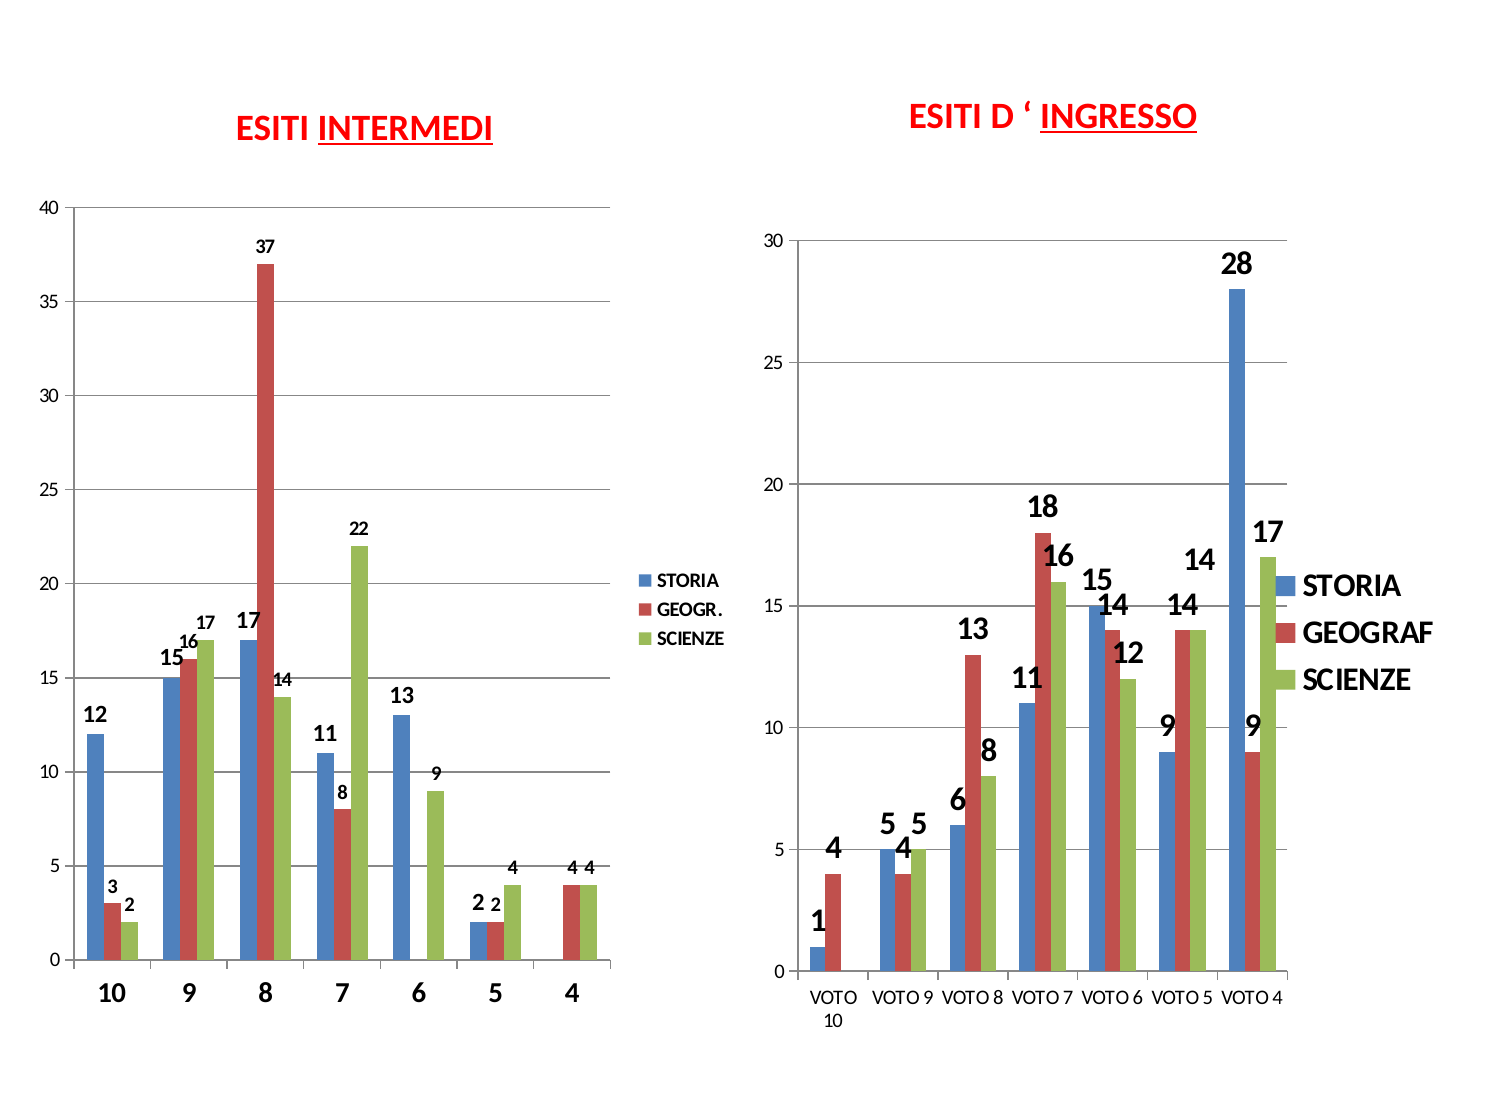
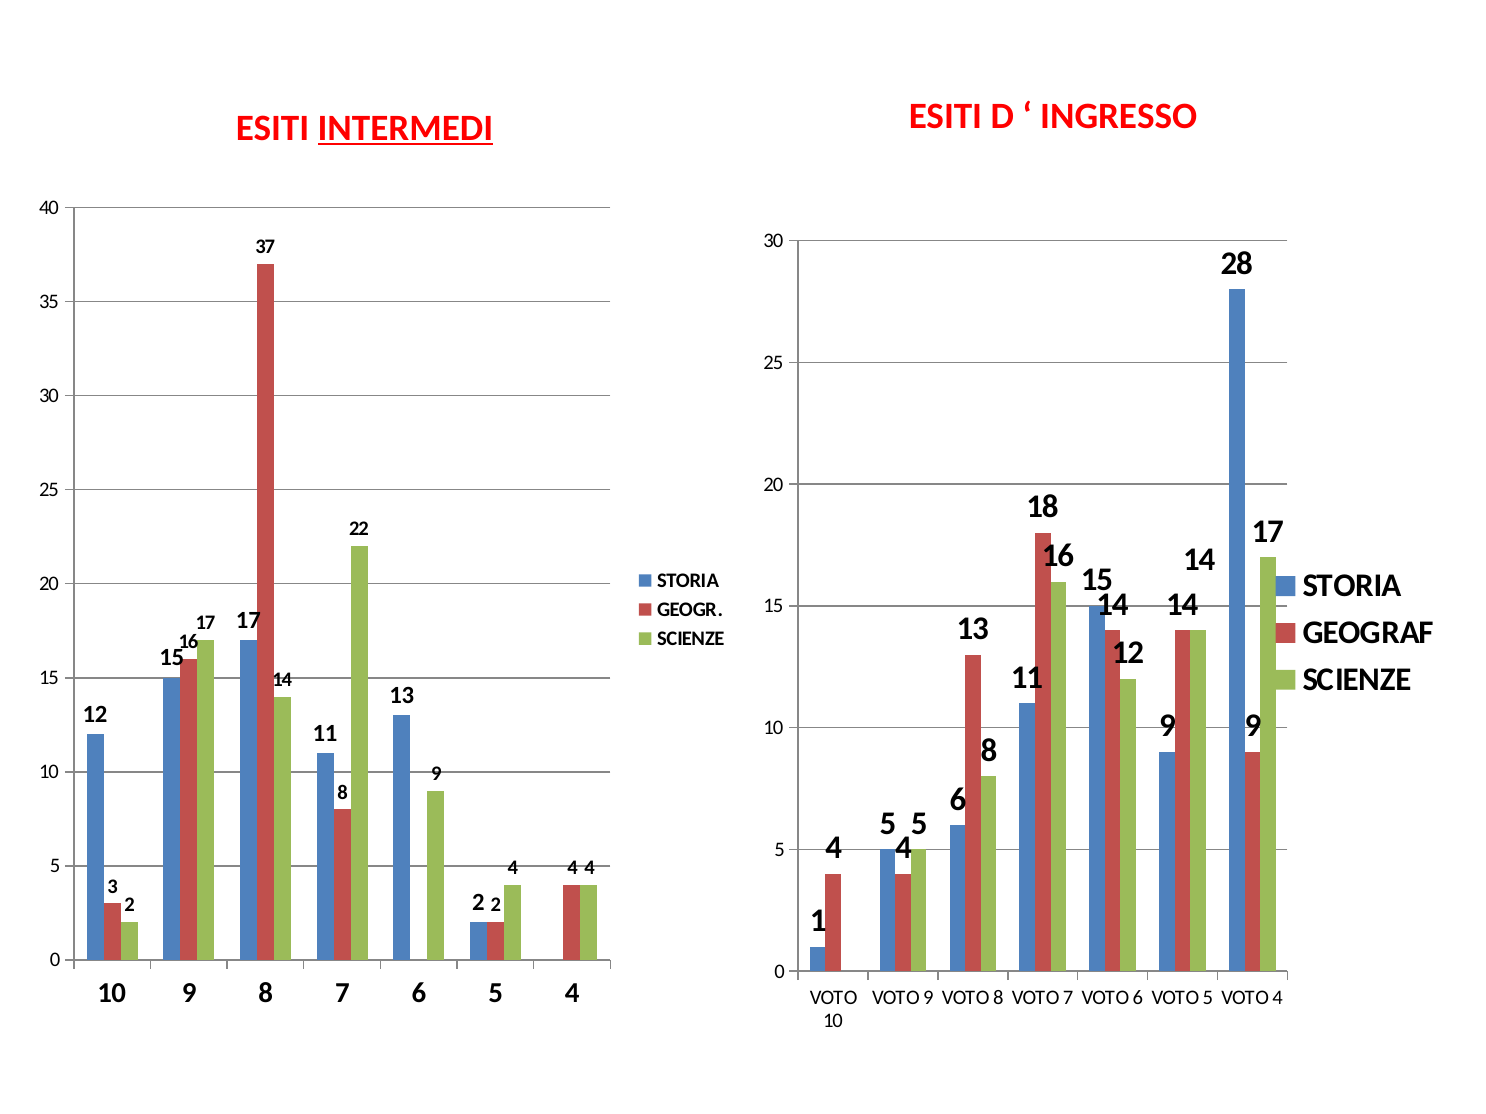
INGRESSO underline: present -> none (1119, 116)
